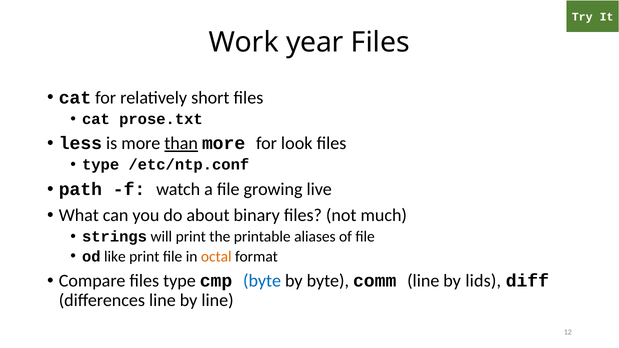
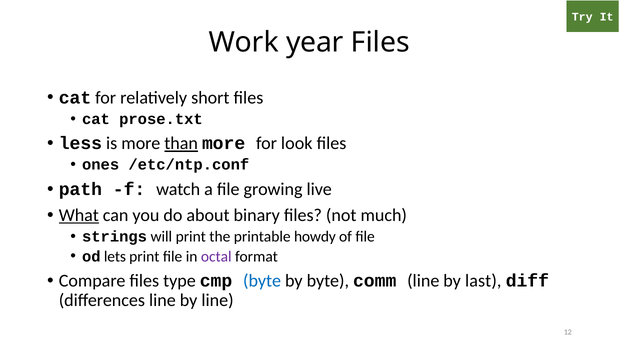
type: type -> ones (101, 165)
What underline: none -> present (79, 215)
aliases: aliases -> howdy (315, 237)
like: like -> lets (115, 257)
octal colour: orange -> purple (216, 257)
lids: lids -> last (483, 281)
